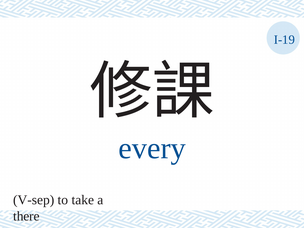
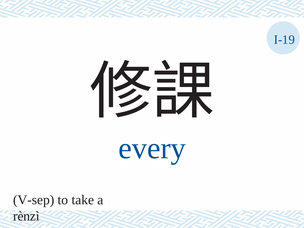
there: there -> rènzì (26, 216)
